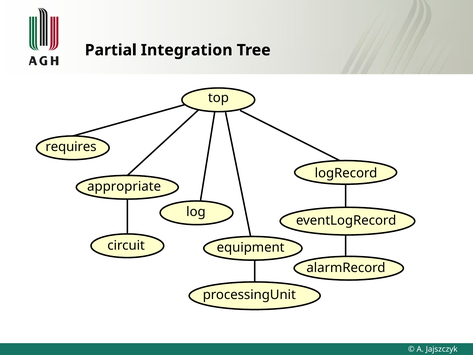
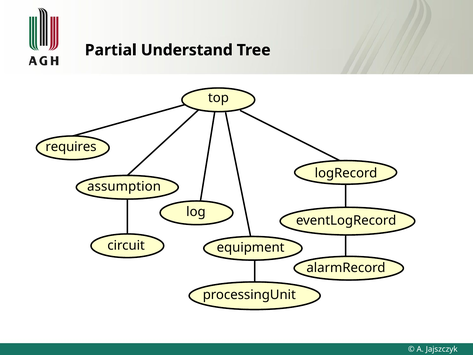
Integration: Integration -> Understand (187, 50)
appropriate: appropriate -> assumption (124, 186)
